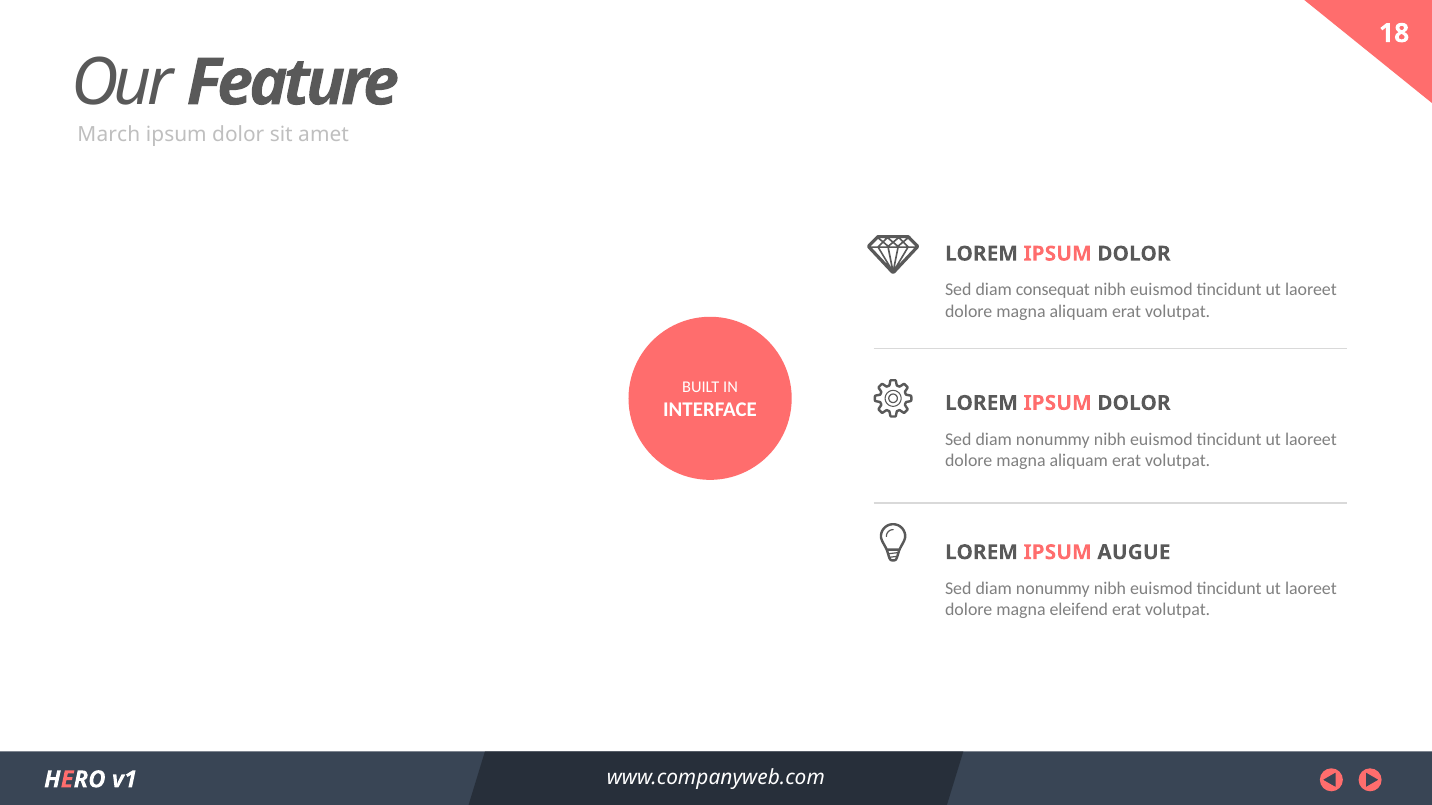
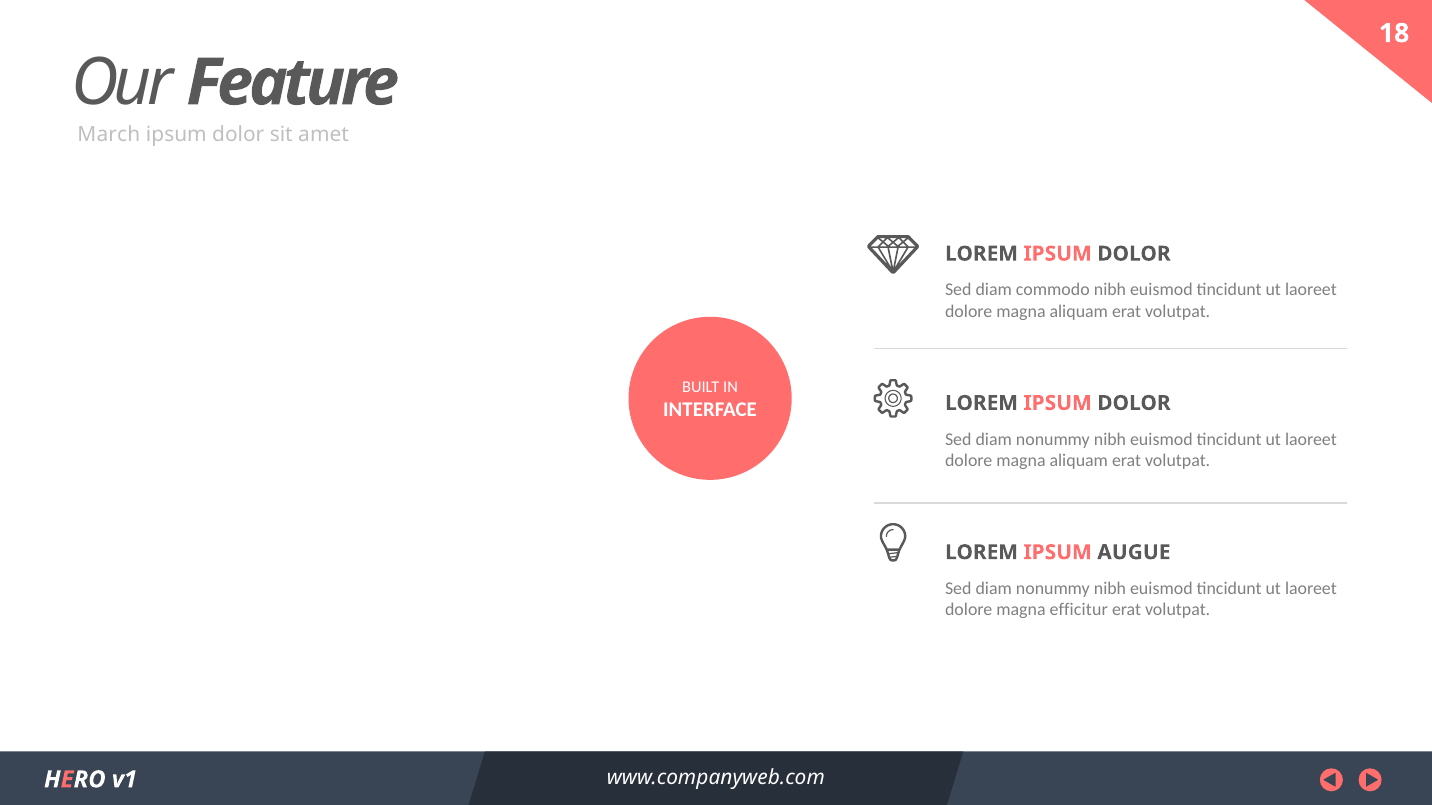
consequat: consequat -> commodo (1053, 290)
eleifend: eleifend -> efficitur (1079, 610)
